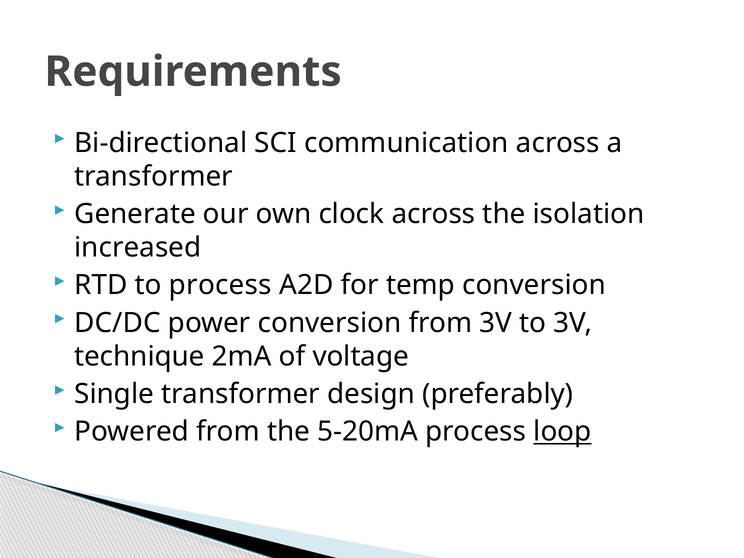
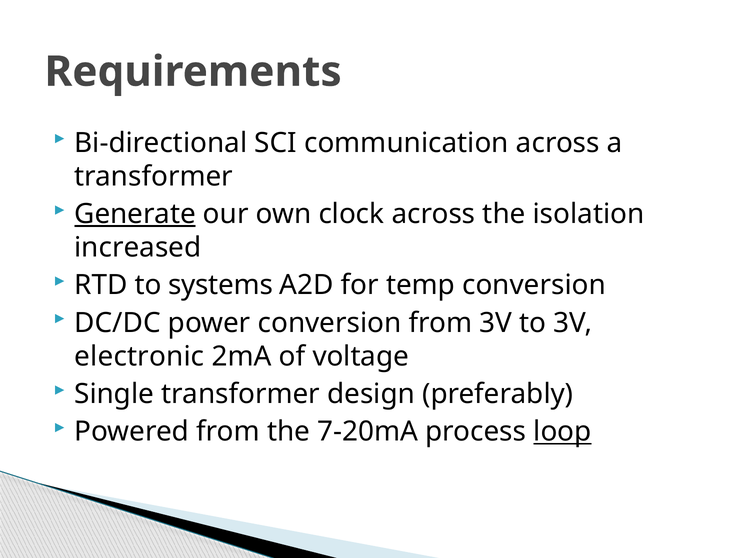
Generate underline: none -> present (135, 214)
to process: process -> systems (221, 285)
technique: technique -> electronic (139, 356)
5-20mA: 5-20mA -> 7-20mA (368, 432)
